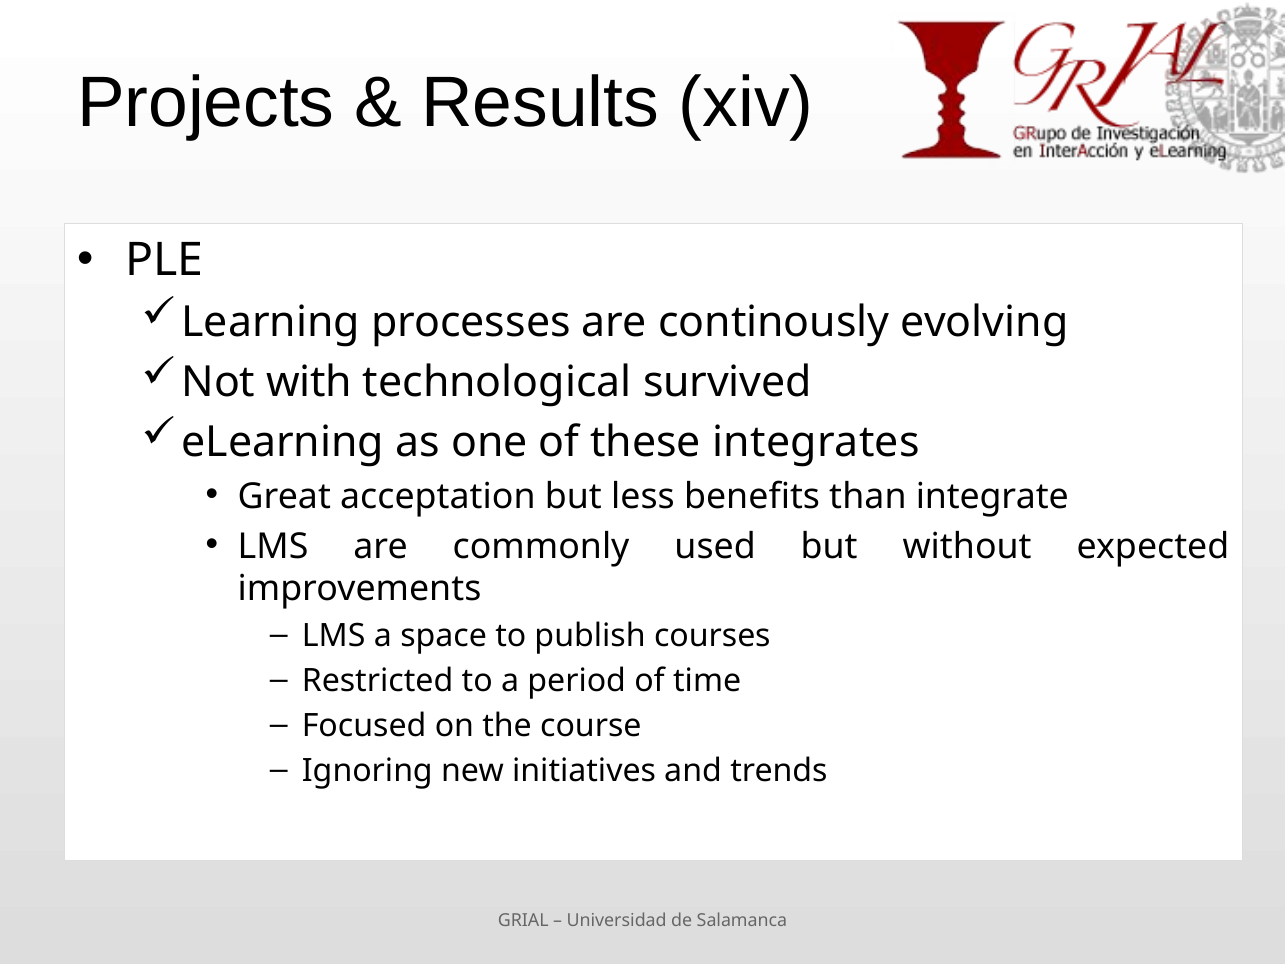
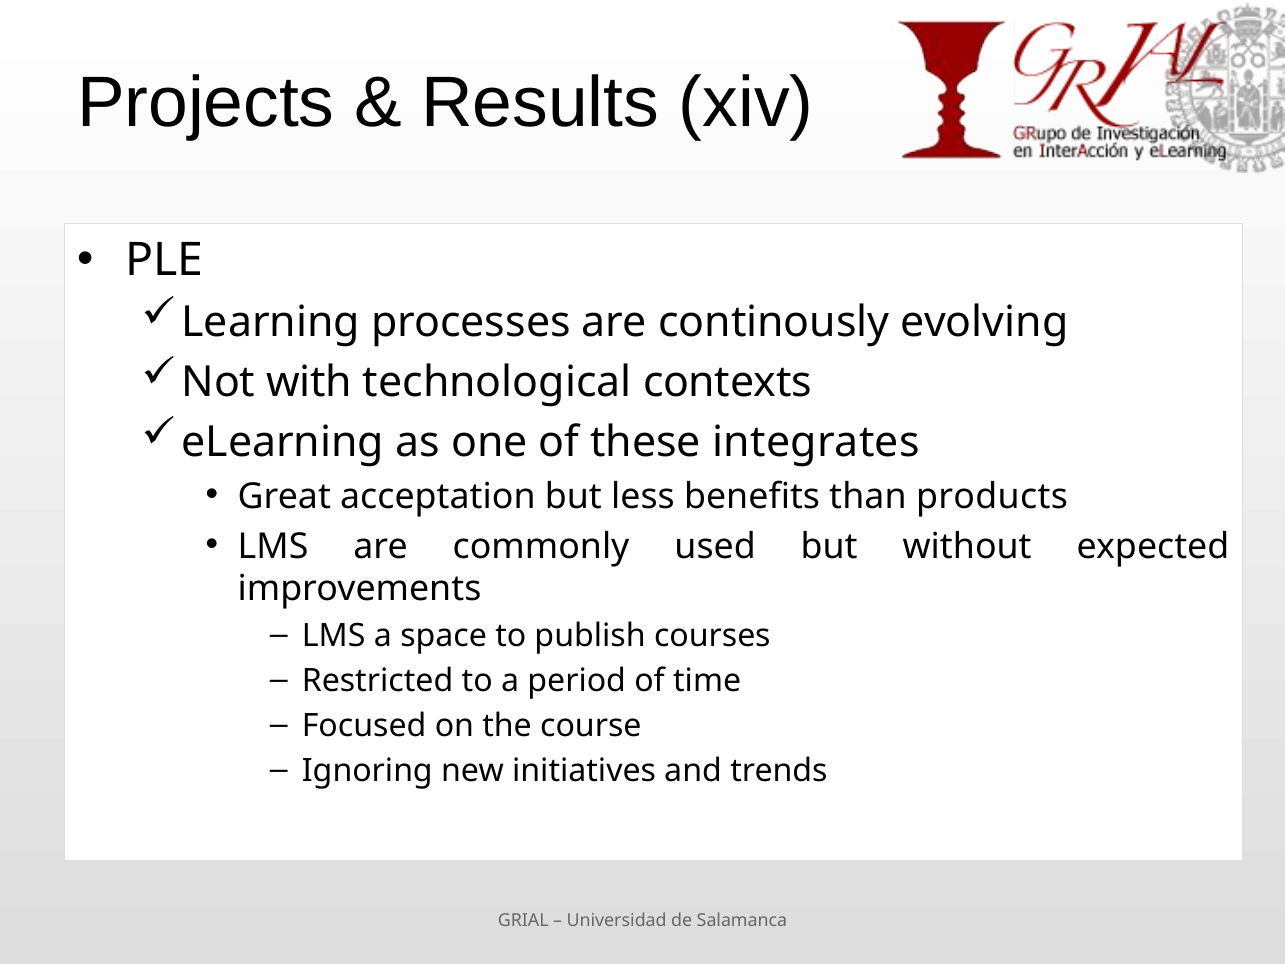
survived: survived -> contexts (727, 382)
integrate: integrate -> products (992, 496)
